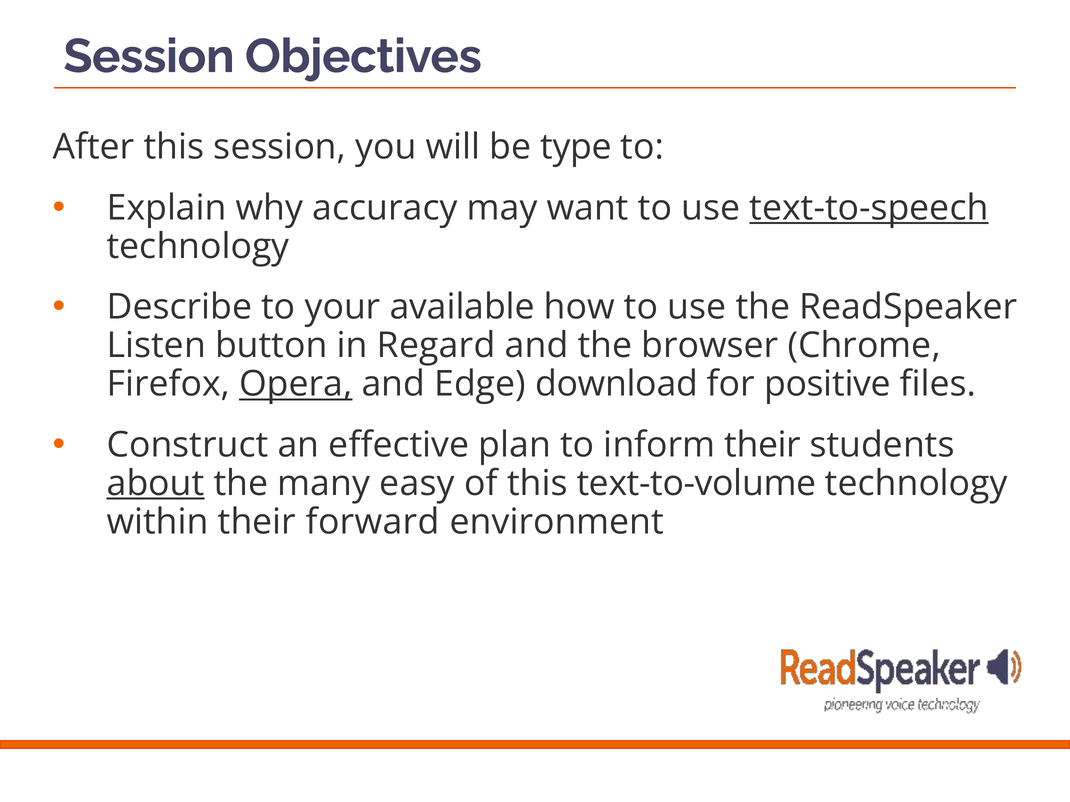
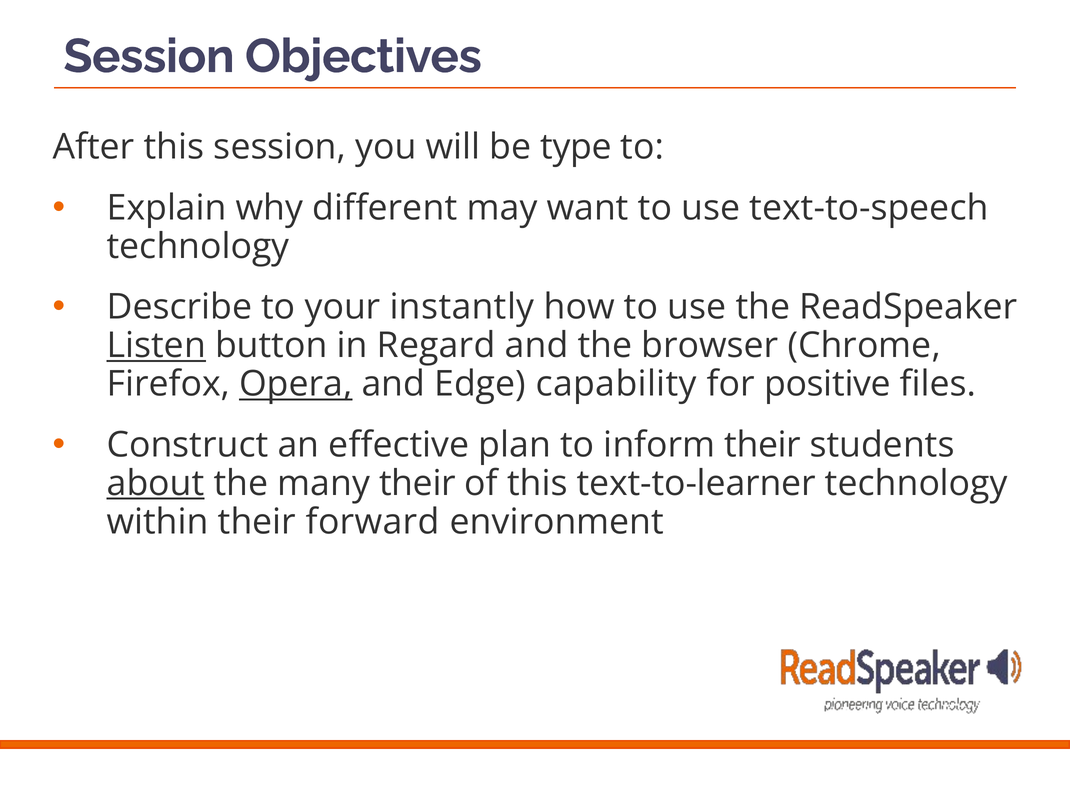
accuracy: accuracy -> different (385, 208)
text-to-speech underline: present -> none (869, 208)
available: available -> instantly (462, 307)
Listen underline: none -> present (156, 346)
download: download -> capability (616, 384)
many easy: easy -> their (417, 484)
text-to-volume: text-to-volume -> text-to-learner (696, 484)
